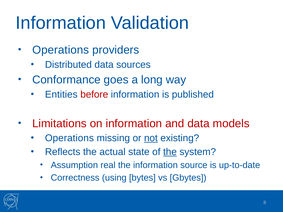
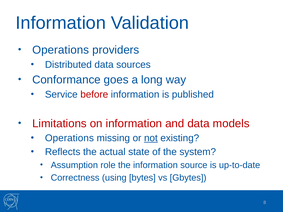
Entities: Entities -> Service (61, 95)
the underline: present -> none (170, 152)
real: real -> role (108, 165)
